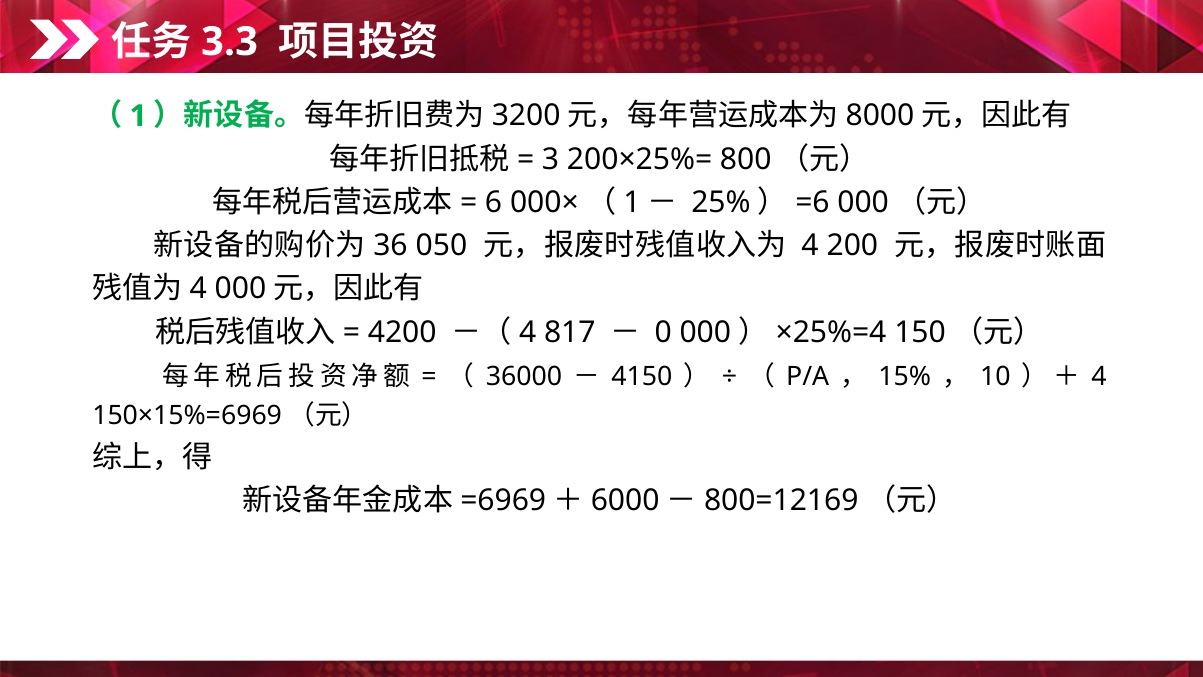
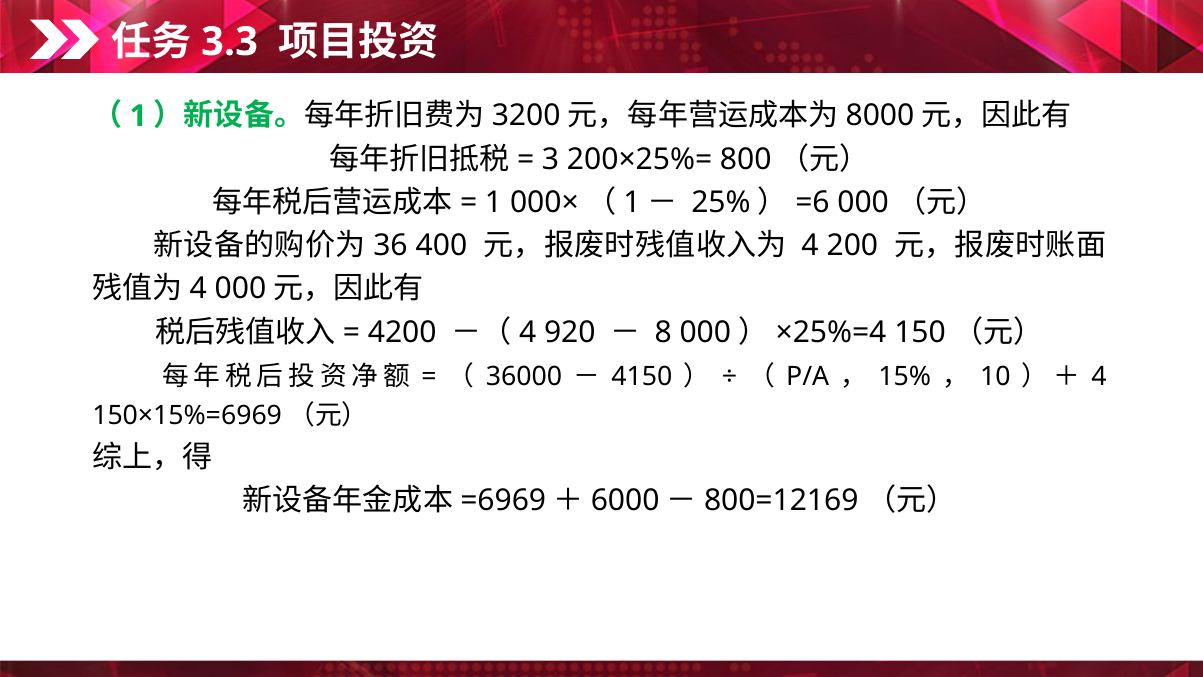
6: 6 -> 1 (494, 202)
050: 050 -> 400 (442, 246)
817: 817 -> 920 (570, 332)
0: 0 -> 8 (663, 332)
